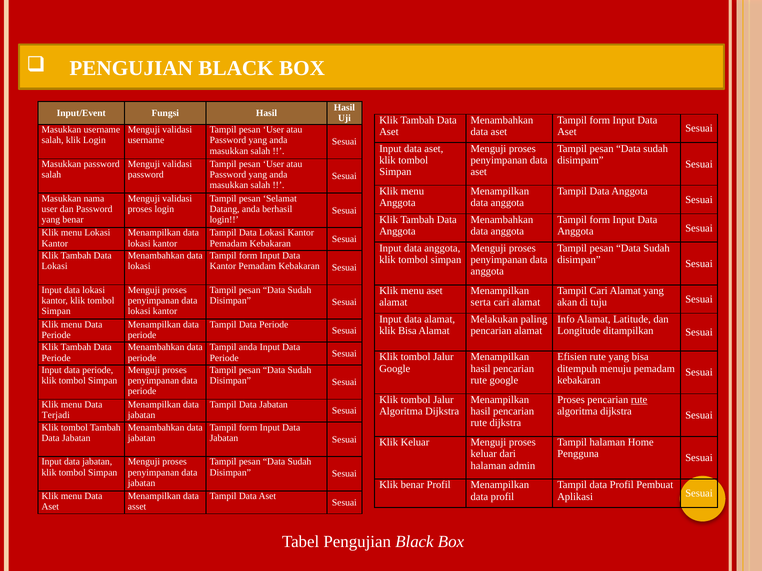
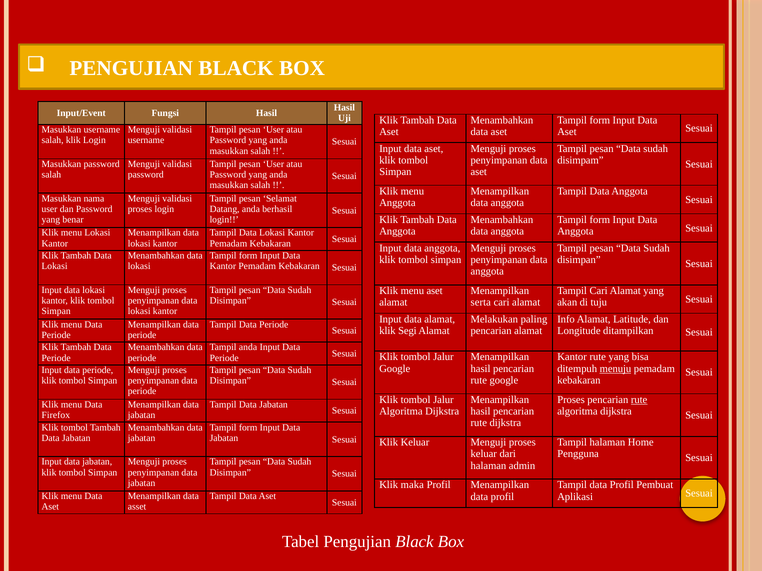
klik Bisa: Bisa -> Segi (407, 331)
Efisien: Efisien -> Kantor (572, 357)
menuju underline: none -> present (615, 369)
Terjadi: Terjadi -> Firefox (56, 416)
Klik benar: benar -> maka (412, 485)
